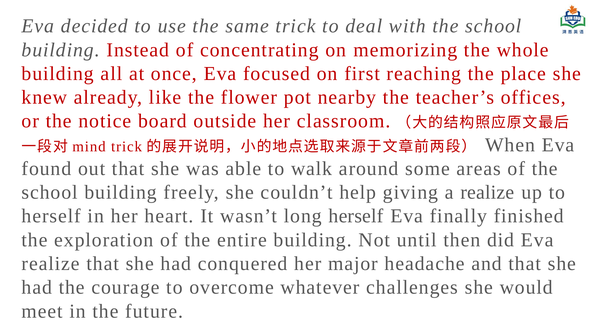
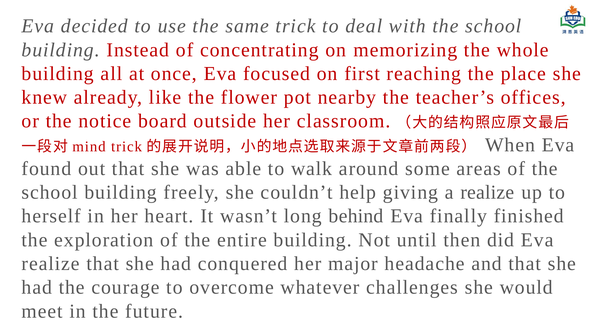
long herself: herself -> behind (356, 216)
